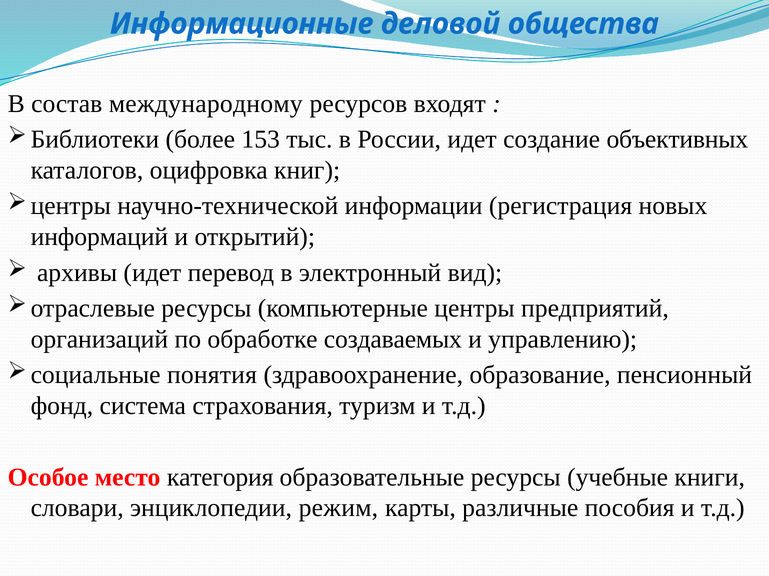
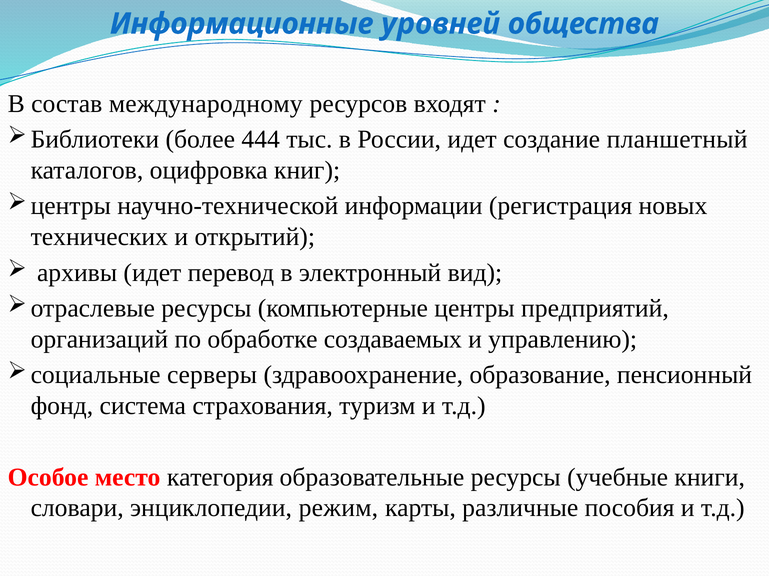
деловой: деловой -> уровней (440, 24)
153: 153 -> 444 (261, 140)
объективных: объективных -> планшетный (677, 140)
информаций: информаций -> технических (99, 237)
понятия: понятия -> серверы (212, 375)
